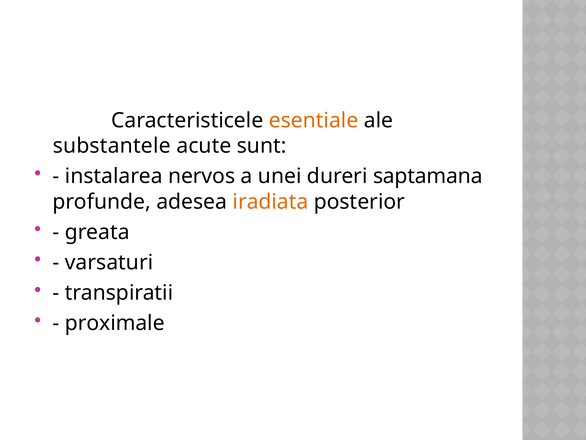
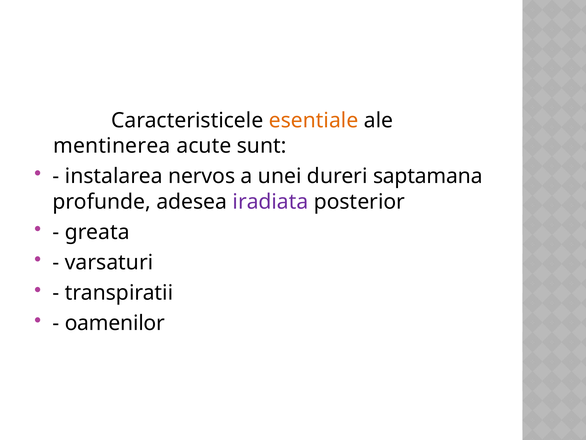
substantele: substantele -> mentinerea (112, 146)
iradiata colour: orange -> purple (270, 201)
proximale: proximale -> oamenilor (115, 323)
